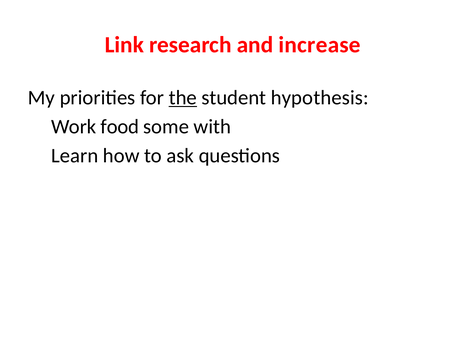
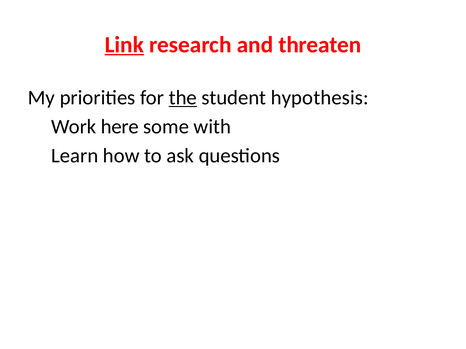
Link underline: none -> present (124, 45)
increase: increase -> threaten (320, 45)
food: food -> here (120, 127)
